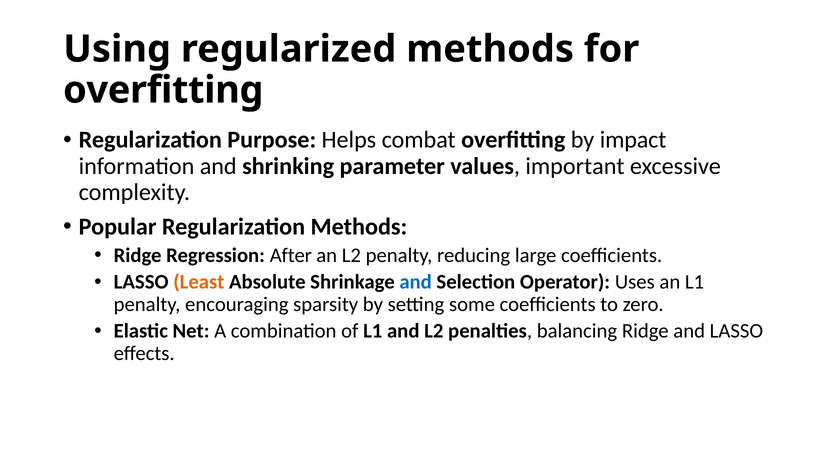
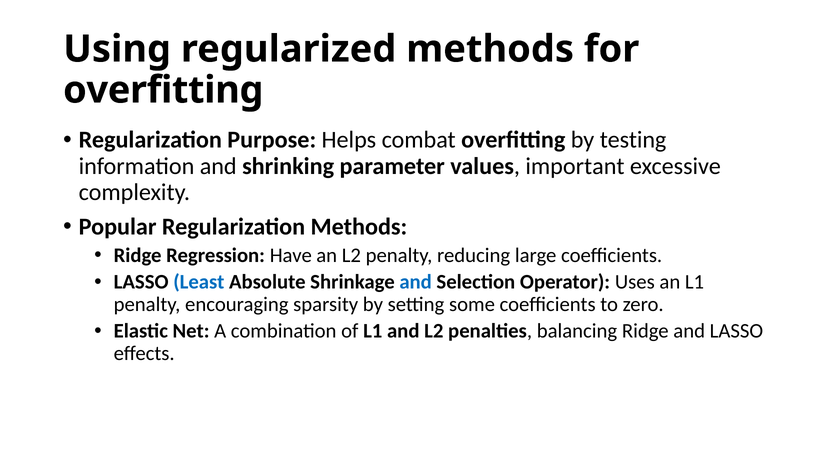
impact: impact -> testing (633, 140)
After: After -> Have (291, 256)
Least colour: orange -> blue (199, 282)
